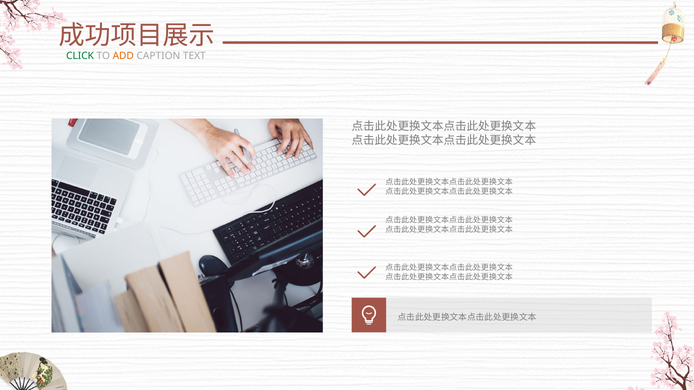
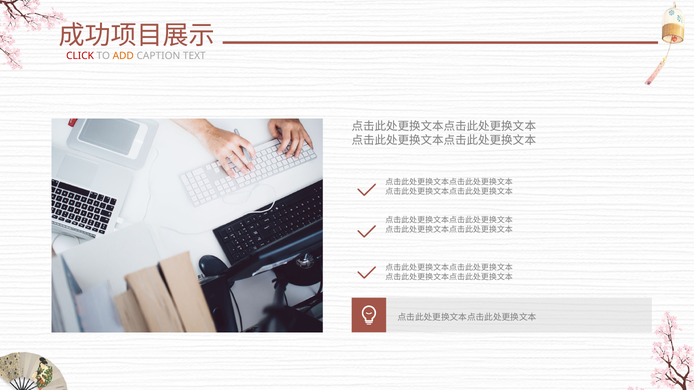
CLICK colour: green -> red (80, 56)
